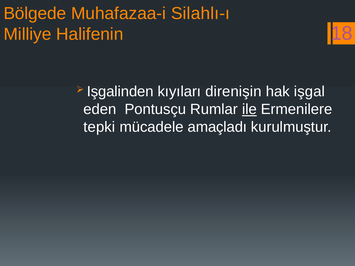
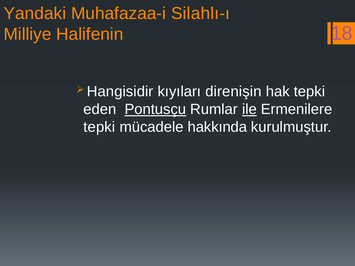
Bölgede: Bölgede -> Yandaki (35, 14)
Işgalinden: Işgalinden -> Hangisidir (120, 92)
hak işgal: işgal -> tepki (310, 92)
Pontusçu underline: none -> present (155, 109)
amaçladı: amaçladı -> hakkında (217, 127)
